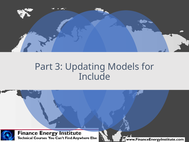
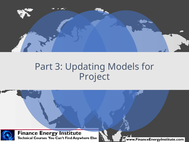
Include: Include -> Project (94, 77)
